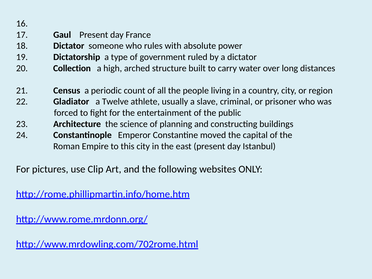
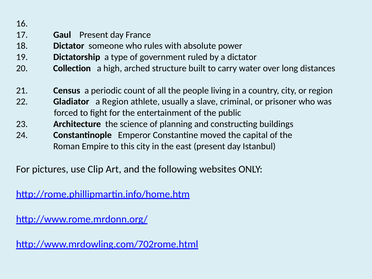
a Twelve: Twelve -> Region (115, 102)
